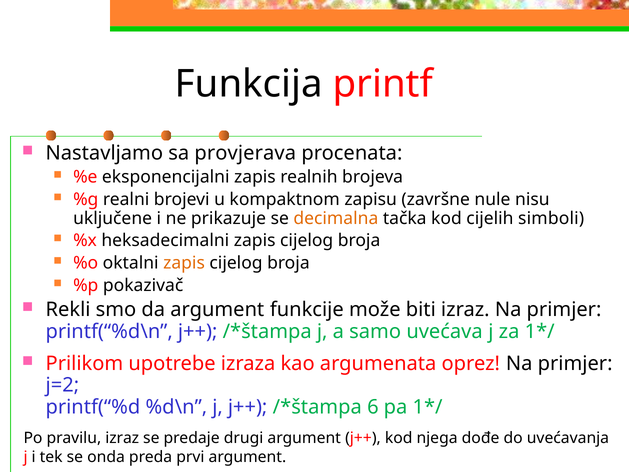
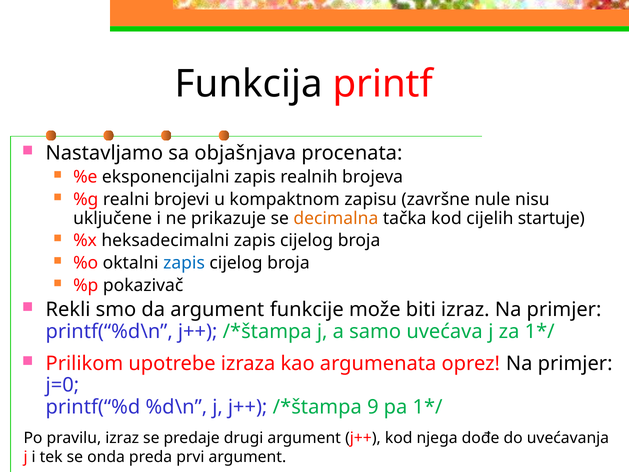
provjerava: provjerava -> objašnjava (245, 153)
simboli: simboli -> startuje (551, 218)
zapis colour: orange -> blue (184, 263)
j=2: j=2 -> j=0 (62, 385)
6: 6 -> 9 (373, 407)
